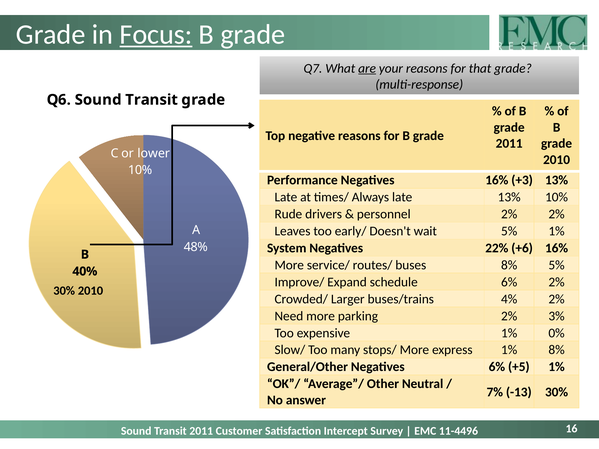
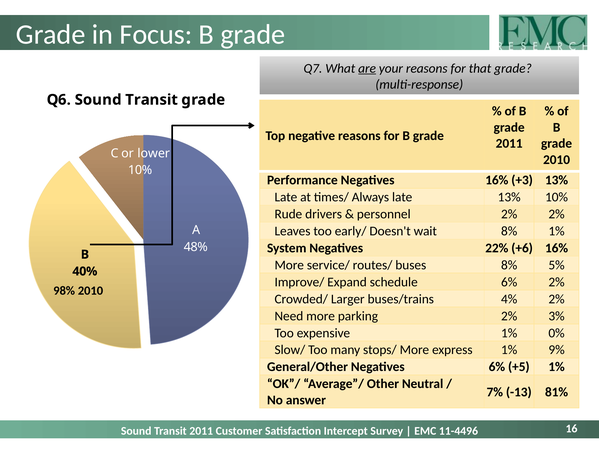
Focus underline: present -> none (156, 34)
wait 5%: 5% -> 8% (509, 231)
30%: 30% -> 98% (64, 291)
1% 8%: 8% -> 9% (557, 350)
-13 30%: 30% -> 81% (557, 392)
